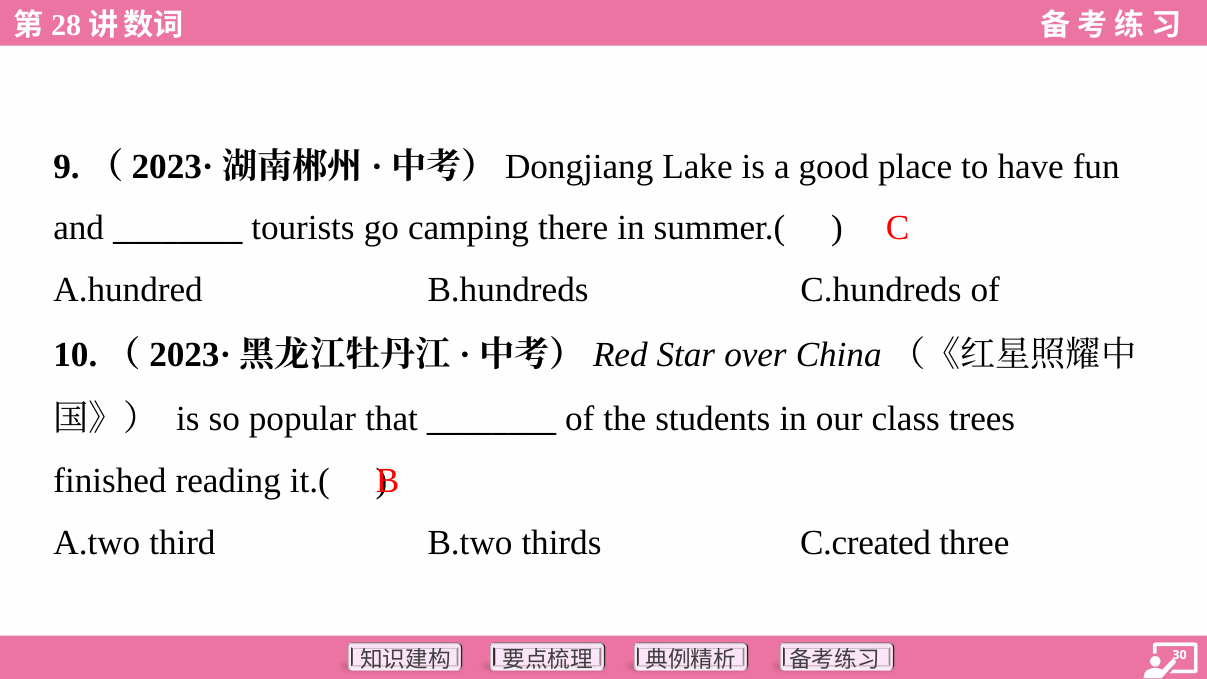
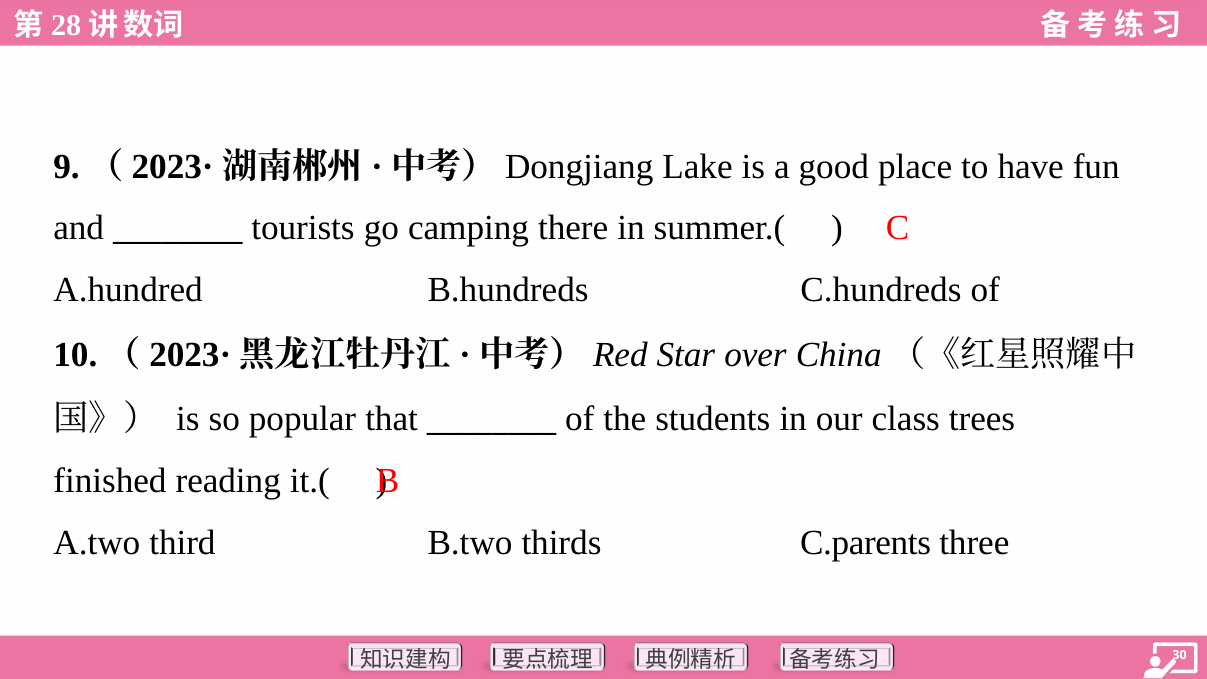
C.created: C.created -> C.parents (866, 543)
